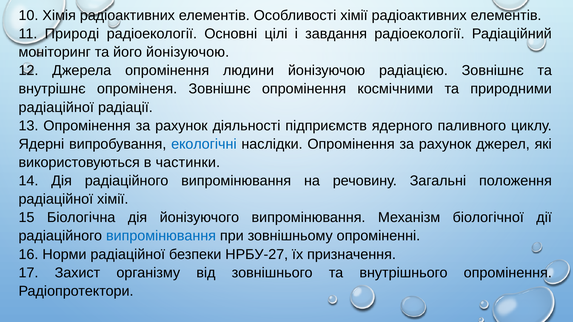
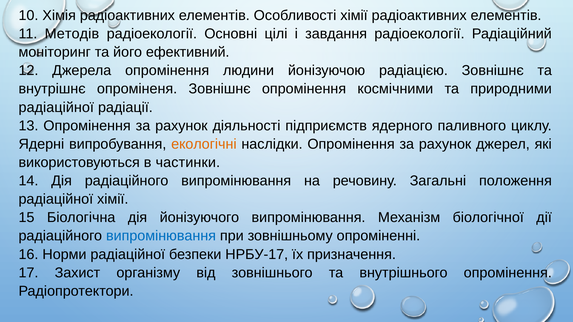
Природі: Природі -> Методів (72, 34)
його йонізуючою: йонізуючою -> ефективний (188, 52)
екологічні colour: blue -> orange (204, 144)
НРБУ-27: НРБУ-27 -> НРБУ-17 (257, 255)
